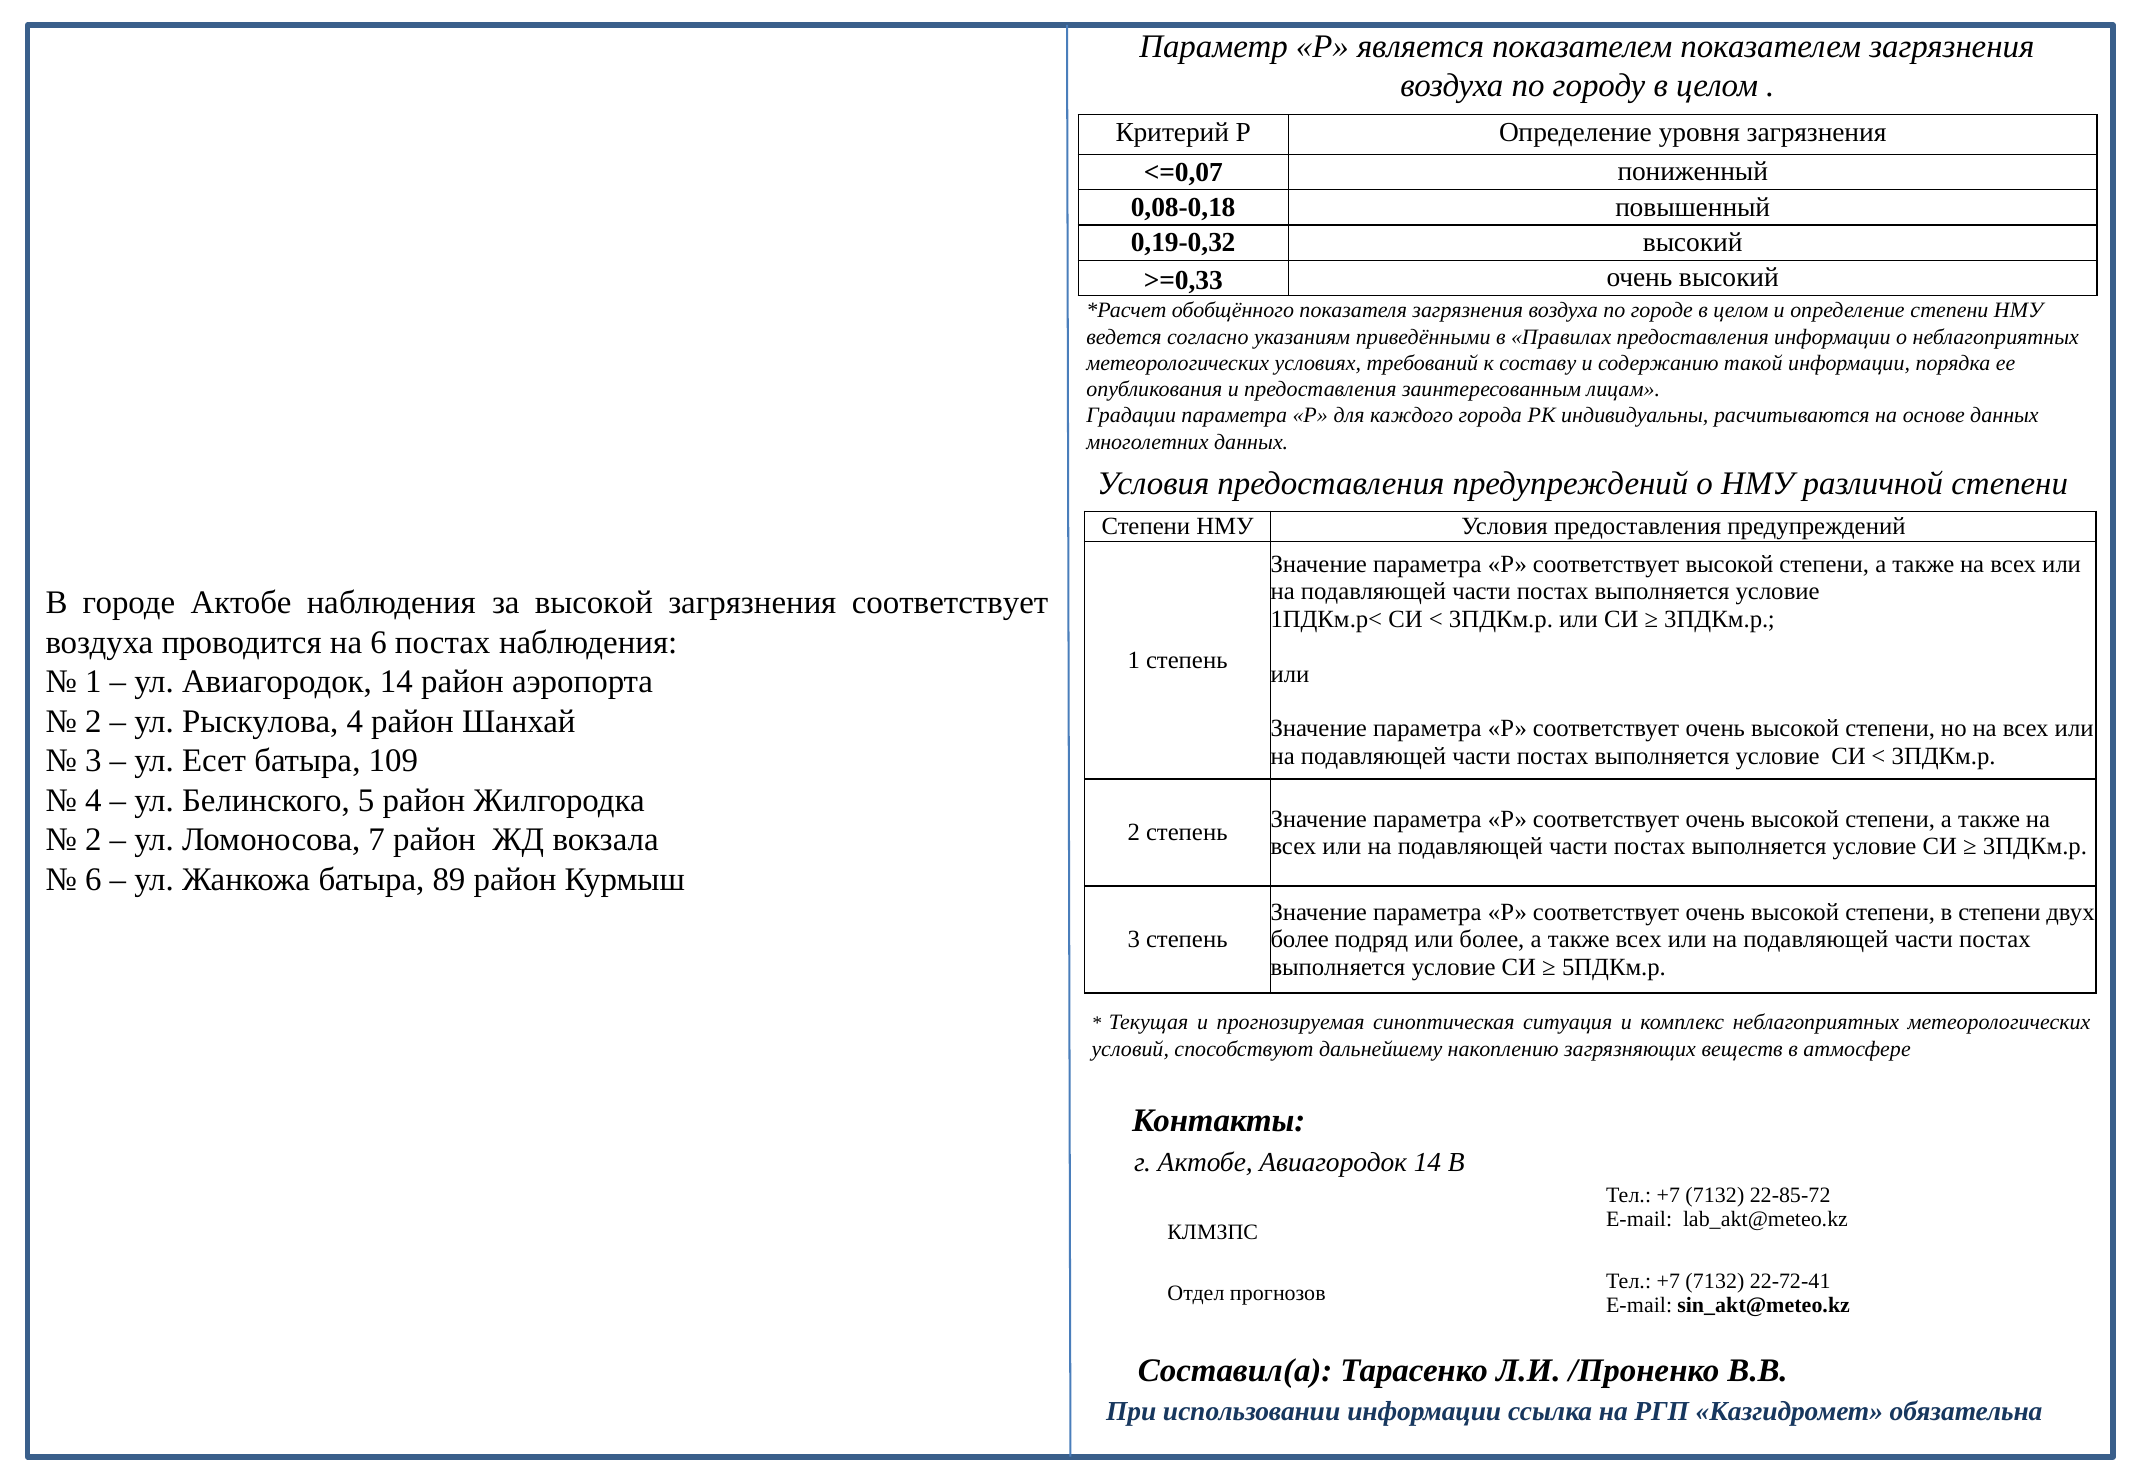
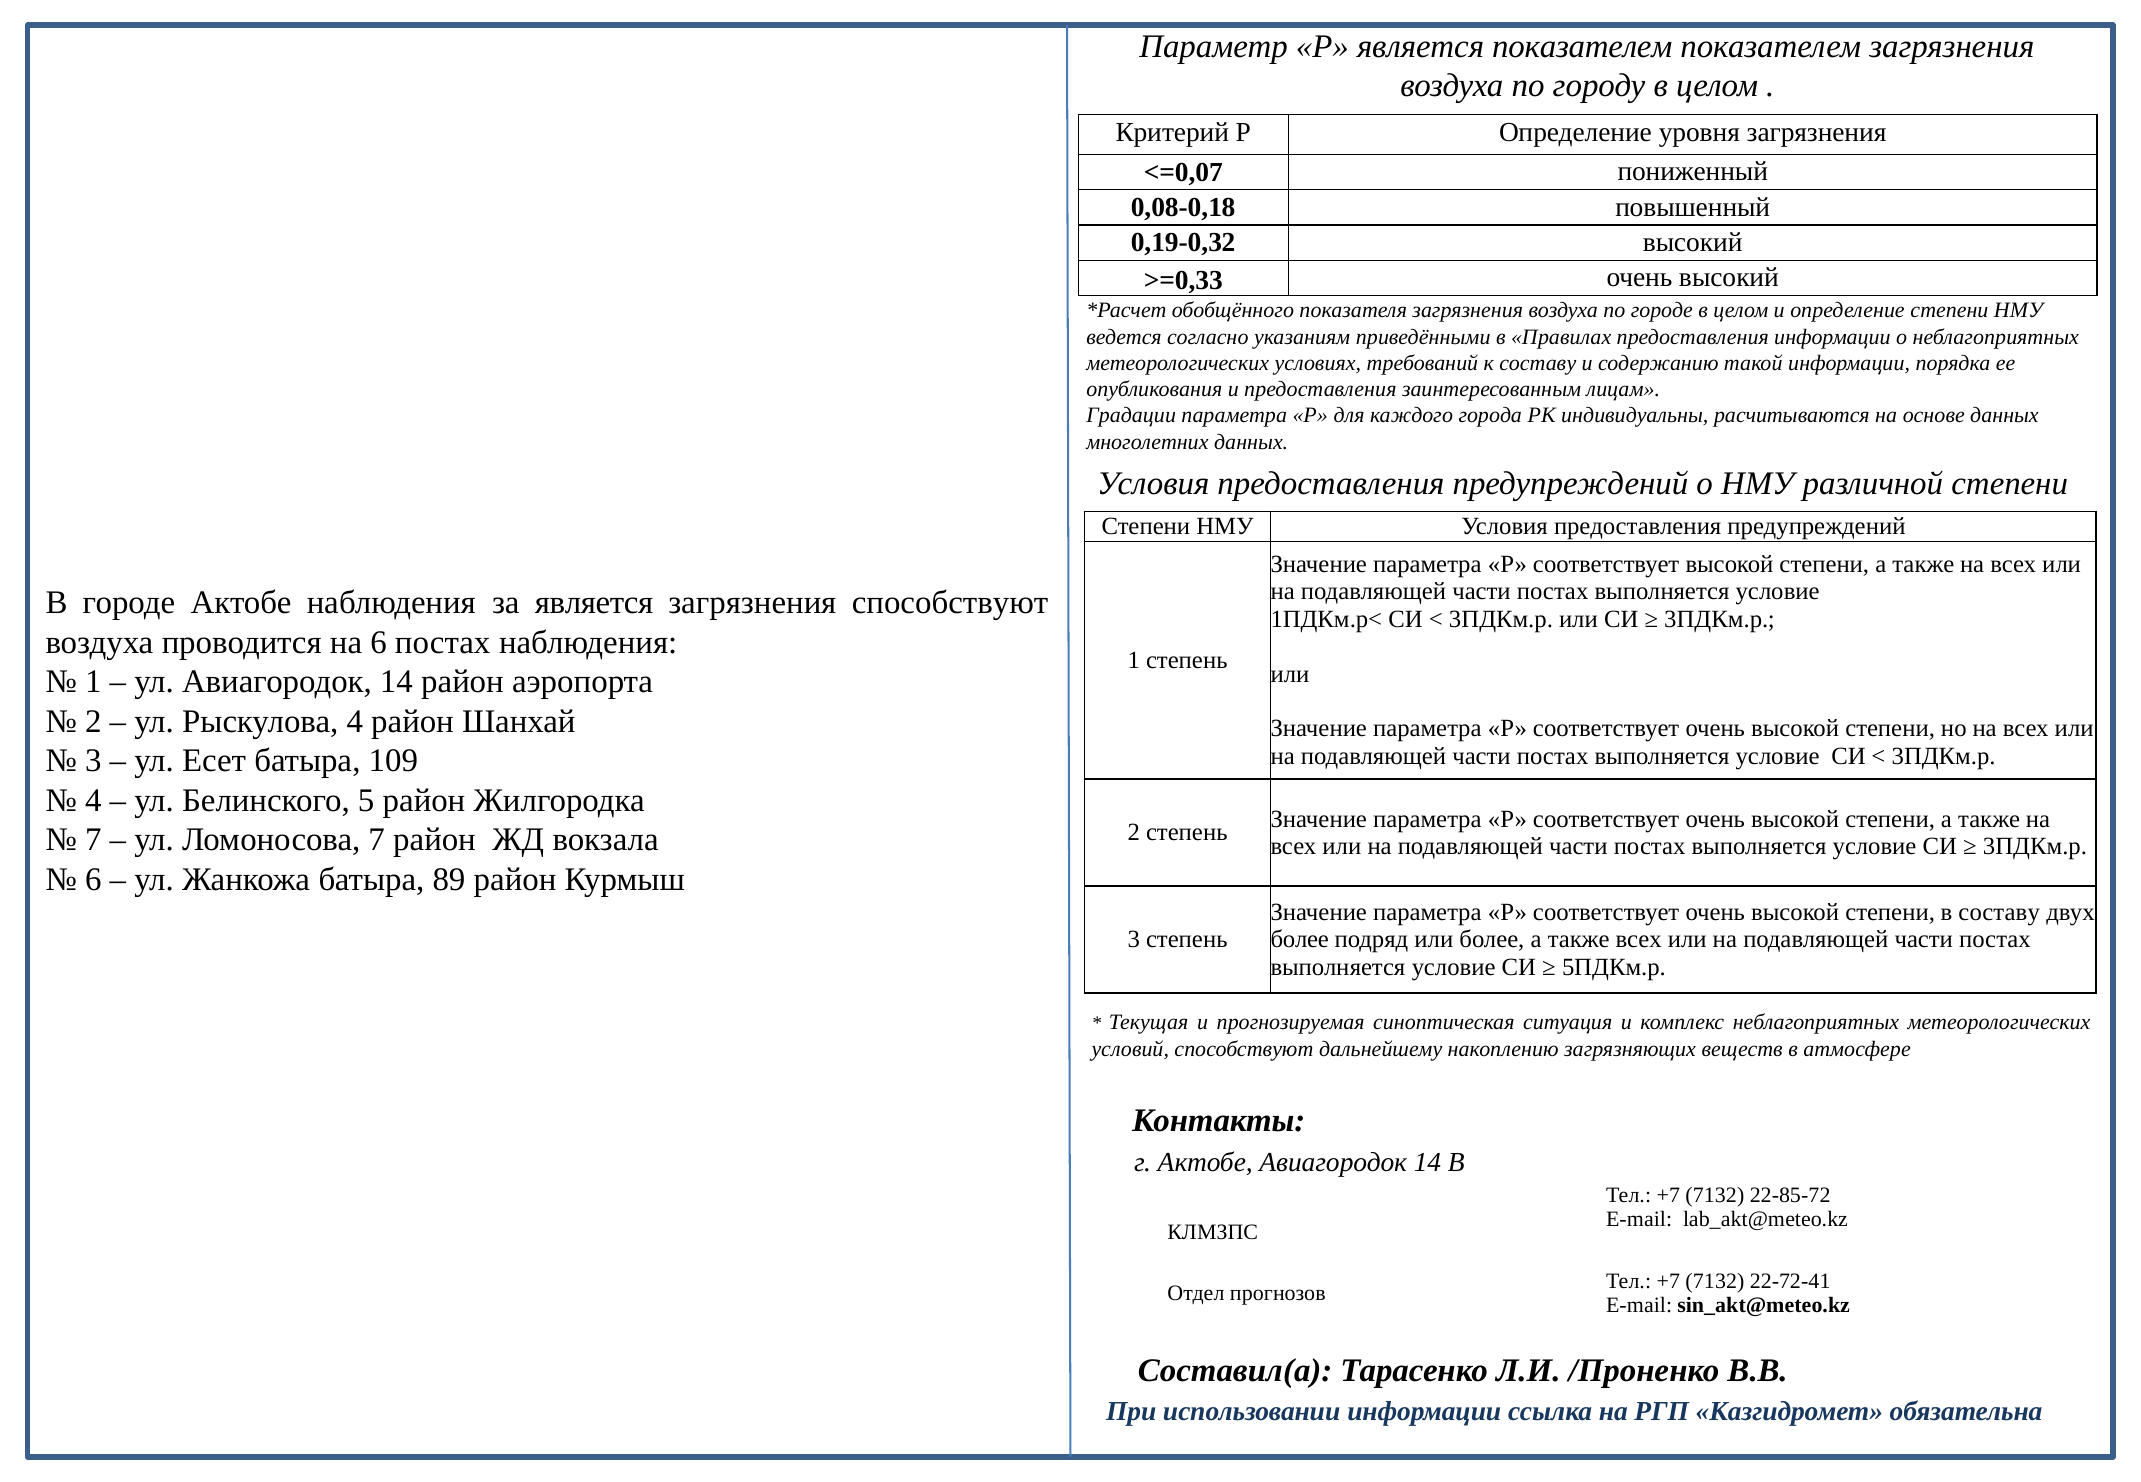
за высокой: высокой -> является (594, 603)
загрязнения соответствует: соответствует -> способствуют (950, 603)
2: 2 -> 7 (93, 840)
в степени: степени -> составу (1999, 913)
